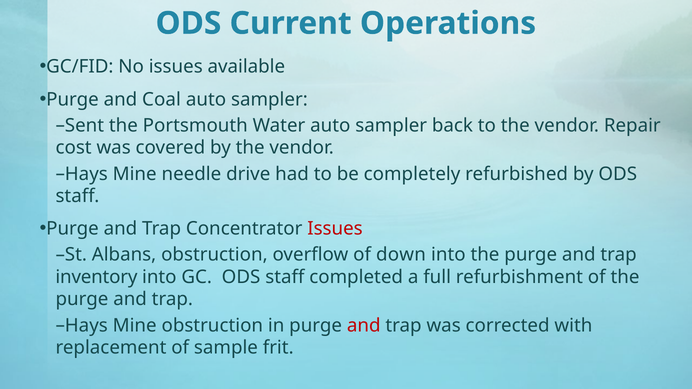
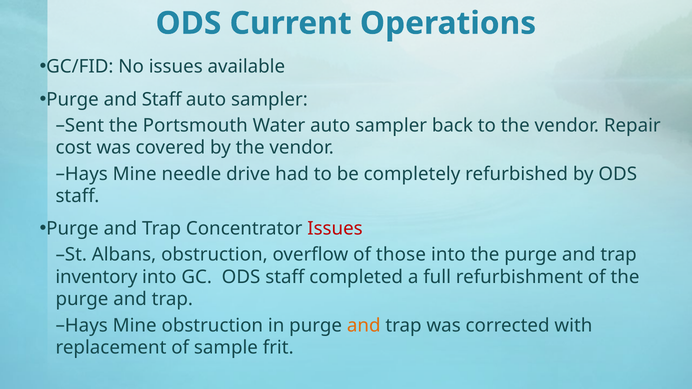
and Coal: Coal -> Staff (162, 99)
down: down -> those (401, 255)
and colour: red -> orange (364, 326)
